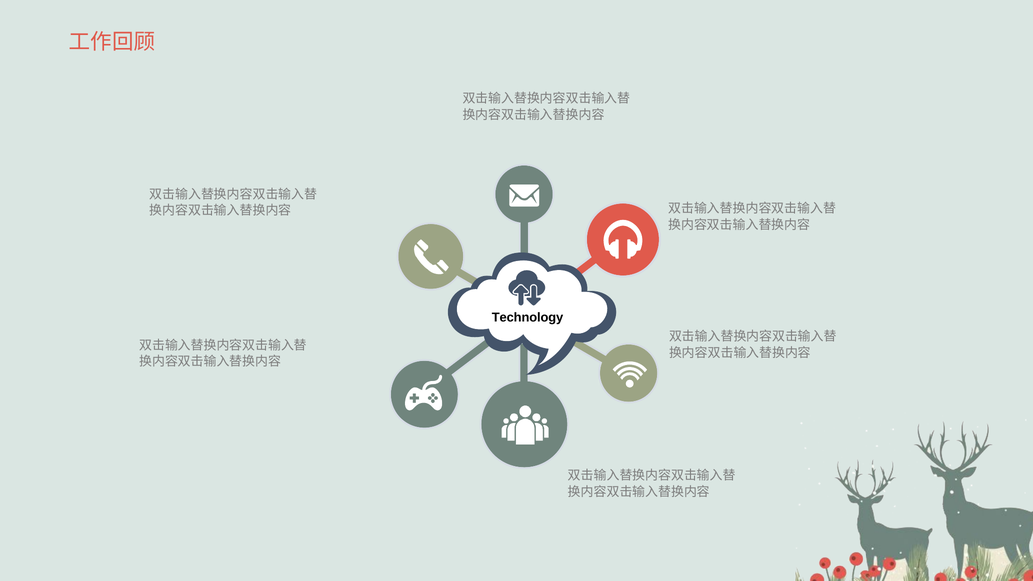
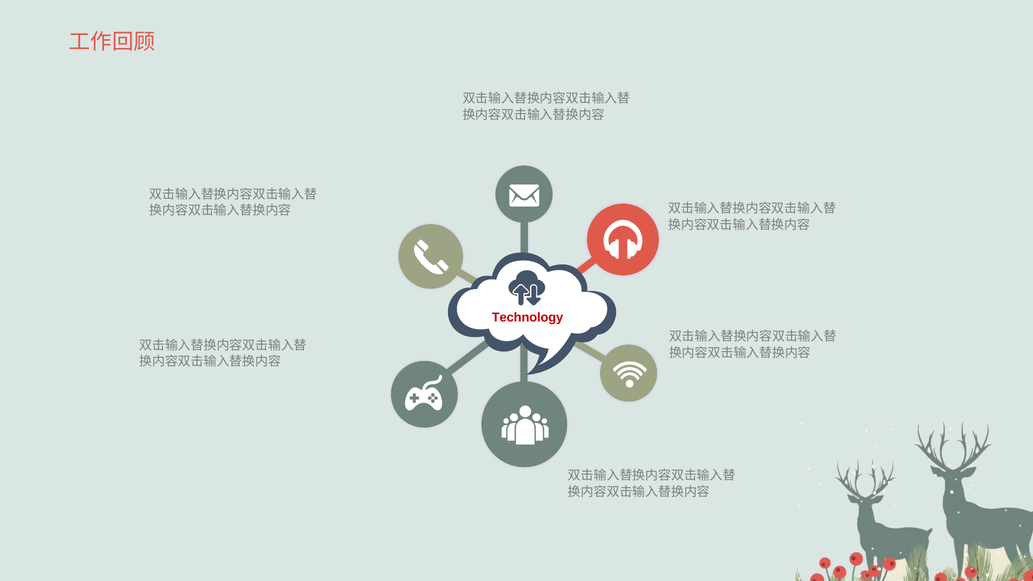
Technology colour: black -> red (528, 318)
